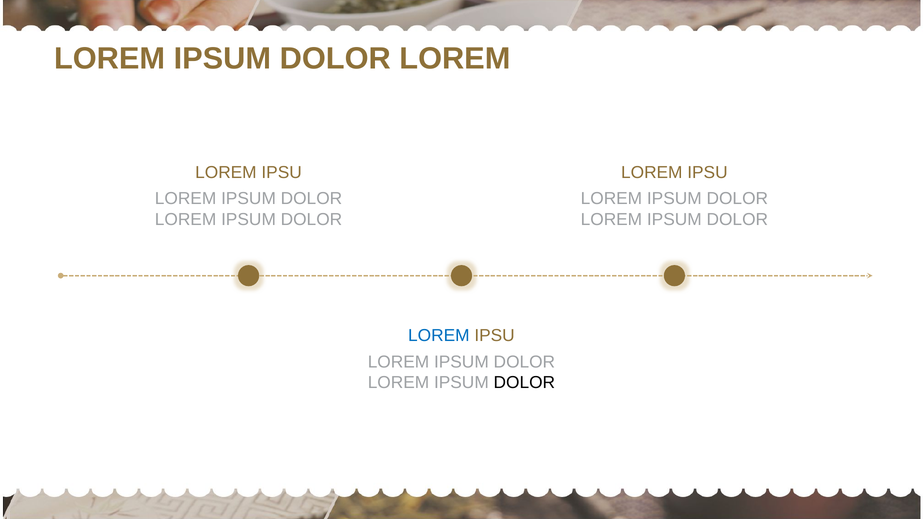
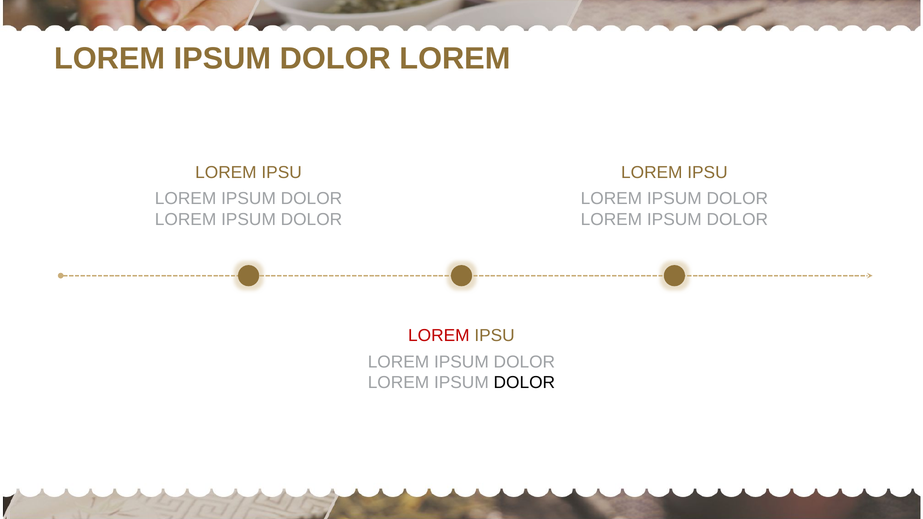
LOREM colour: blue -> red (439, 336)
